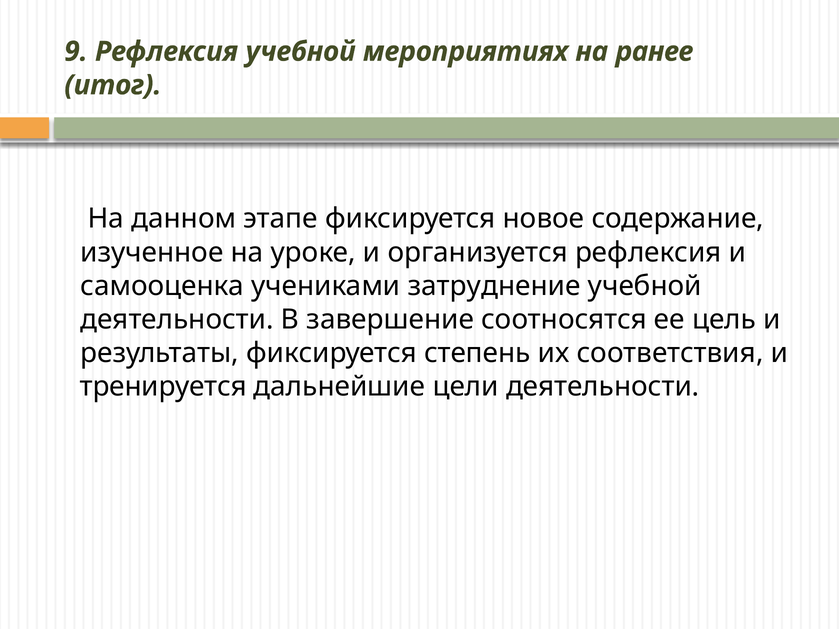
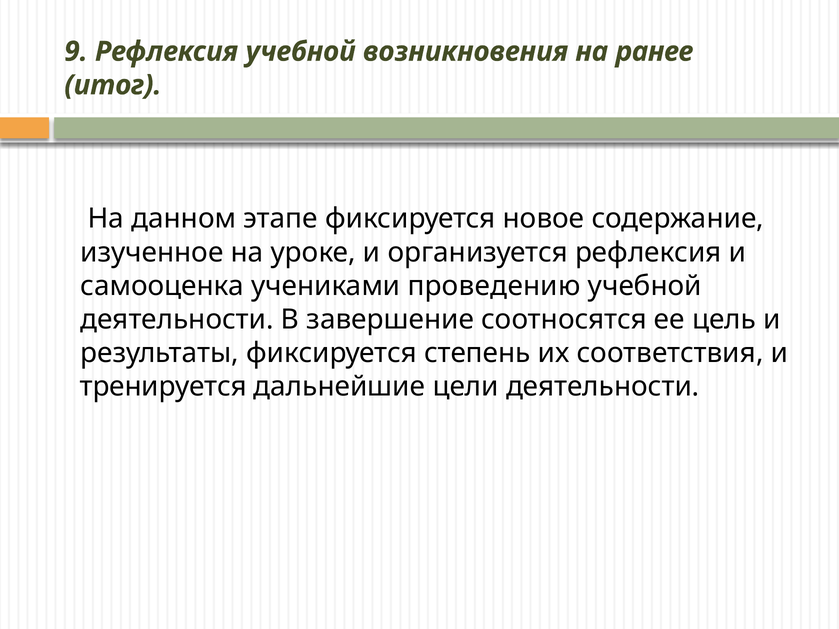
мероприятиях: мероприятиях -> возникновения (466, 52)
затруднение: затруднение -> проведению (494, 286)
